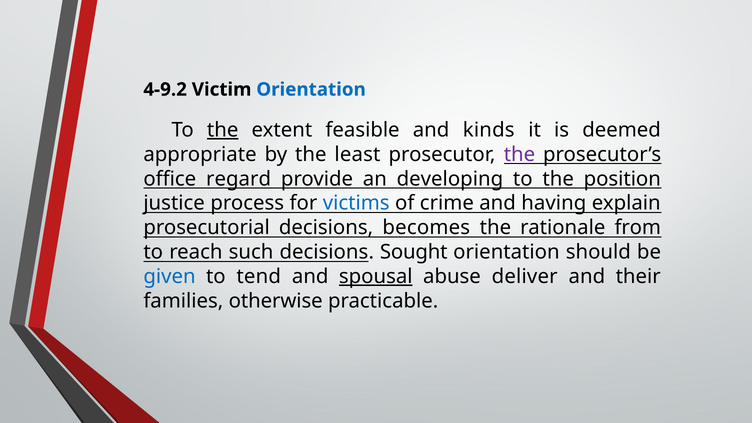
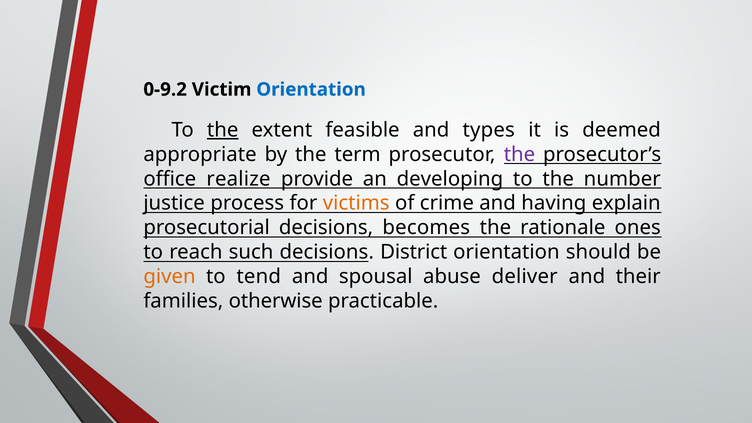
4-9.2: 4-9.2 -> 0-9.2 (165, 89)
kinds: kinds -> types (489, 130)
least: least -> term (358, 154)
regard: regard -> realize (238, 179)
position: position -> number (622, 179)
victims colour: blue -> orange (356, 203)
from: from -> ones (638, 228)
Sought: Sought -> District (414, 252)
given colour: blue -> orange (169, 277)
spousal underline: present -> none (376, 277)
